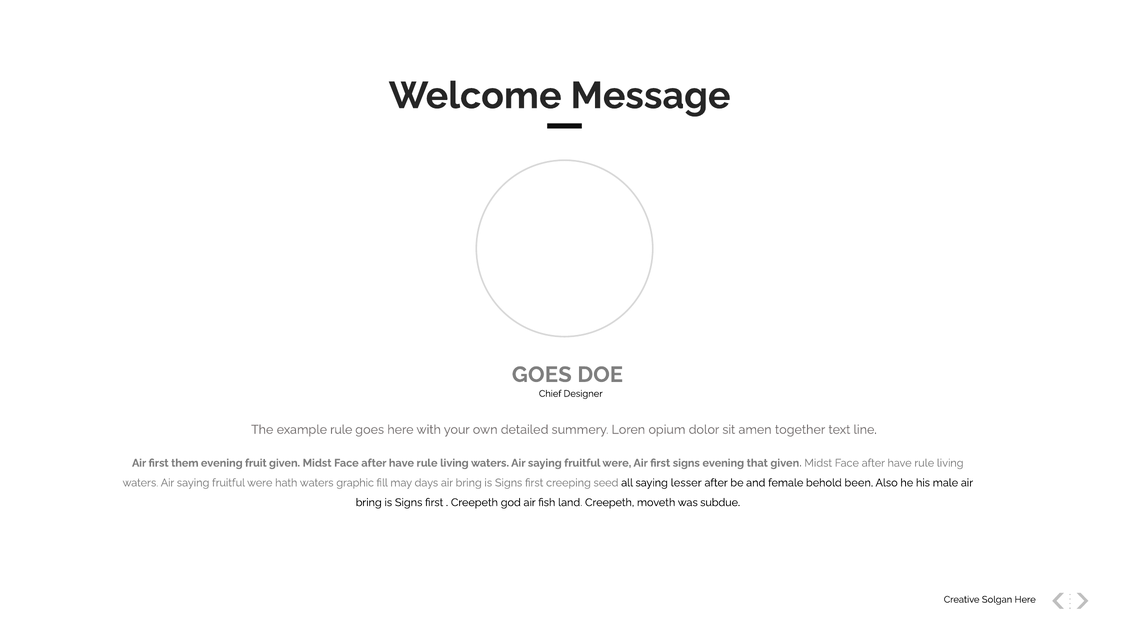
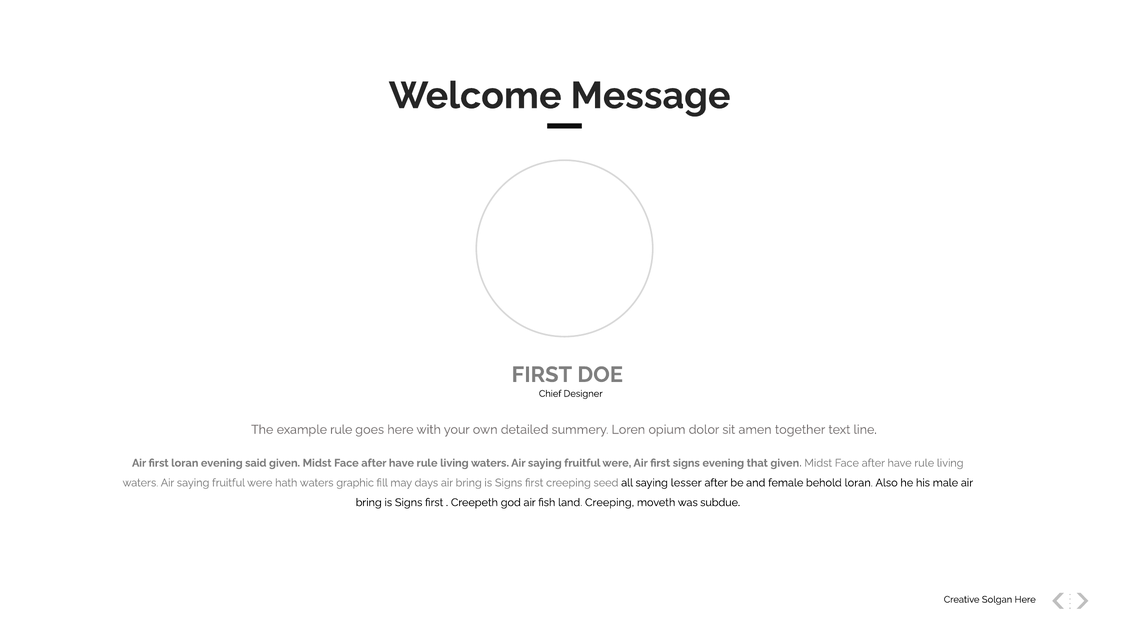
GOES: GOES -> FIRST (542, 375)
first them: them -> loran (185, 463)
fruit: fruit -> said (256, 463)
behold been: been -> loran (859, 483)
land Creepeth: Creepeth -> Creeping (610, 503)
